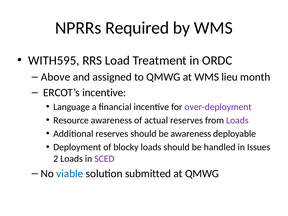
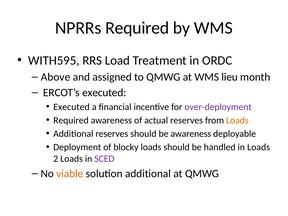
ERCOT’s incentive: incentive -> executed (104, 93)
Language: Language -> Executed (71, 107)
Resource: Resource -> Required (71, 120)
Loads colour: purple -> orange (237, 120)
in Issues: Issues -> Loads (259, 147)
viable colour: blue -> orange (70, 174)
solution submitted: submitted -> additional (148, 174)
